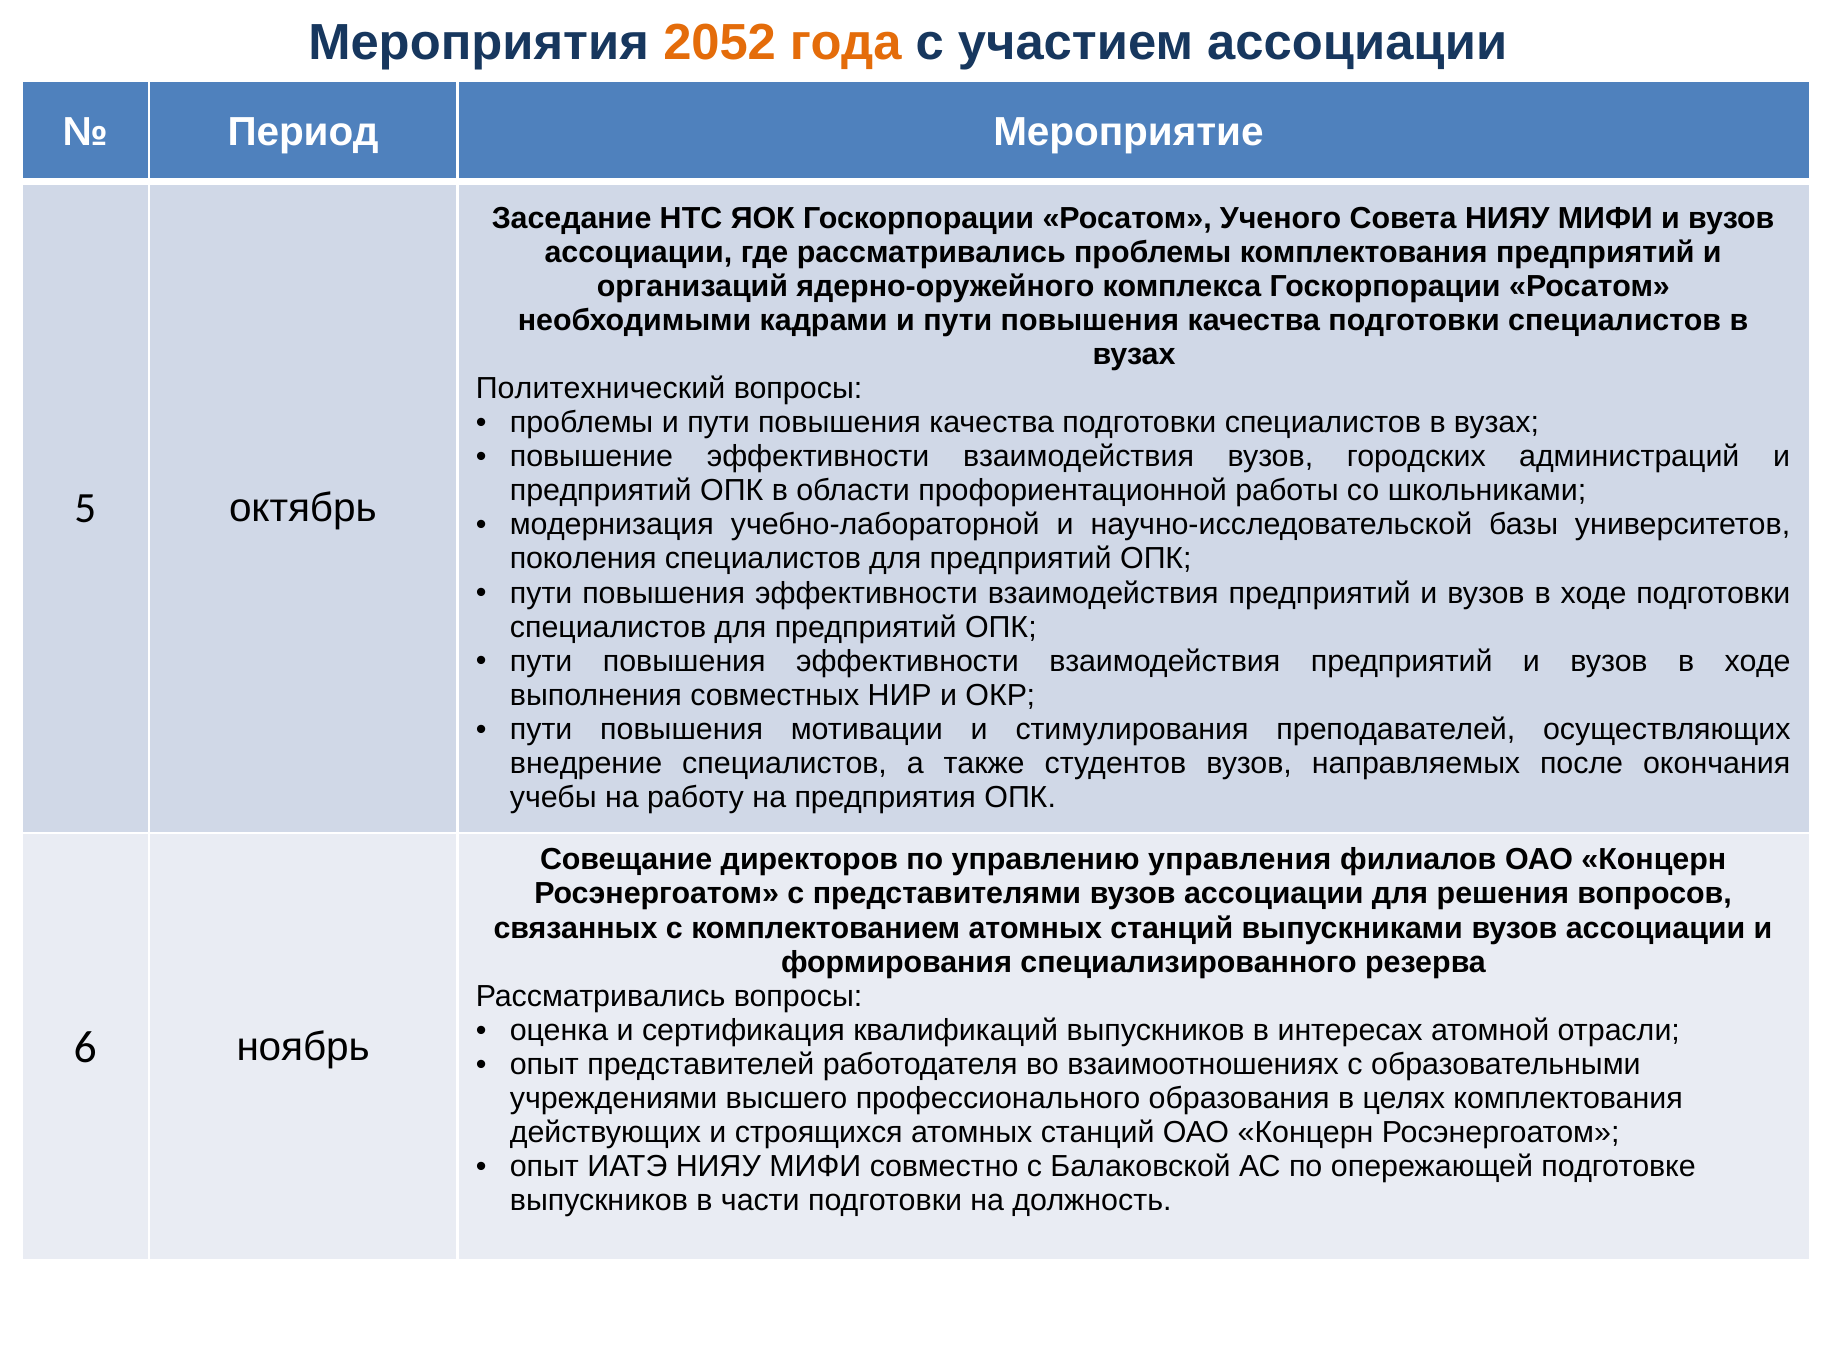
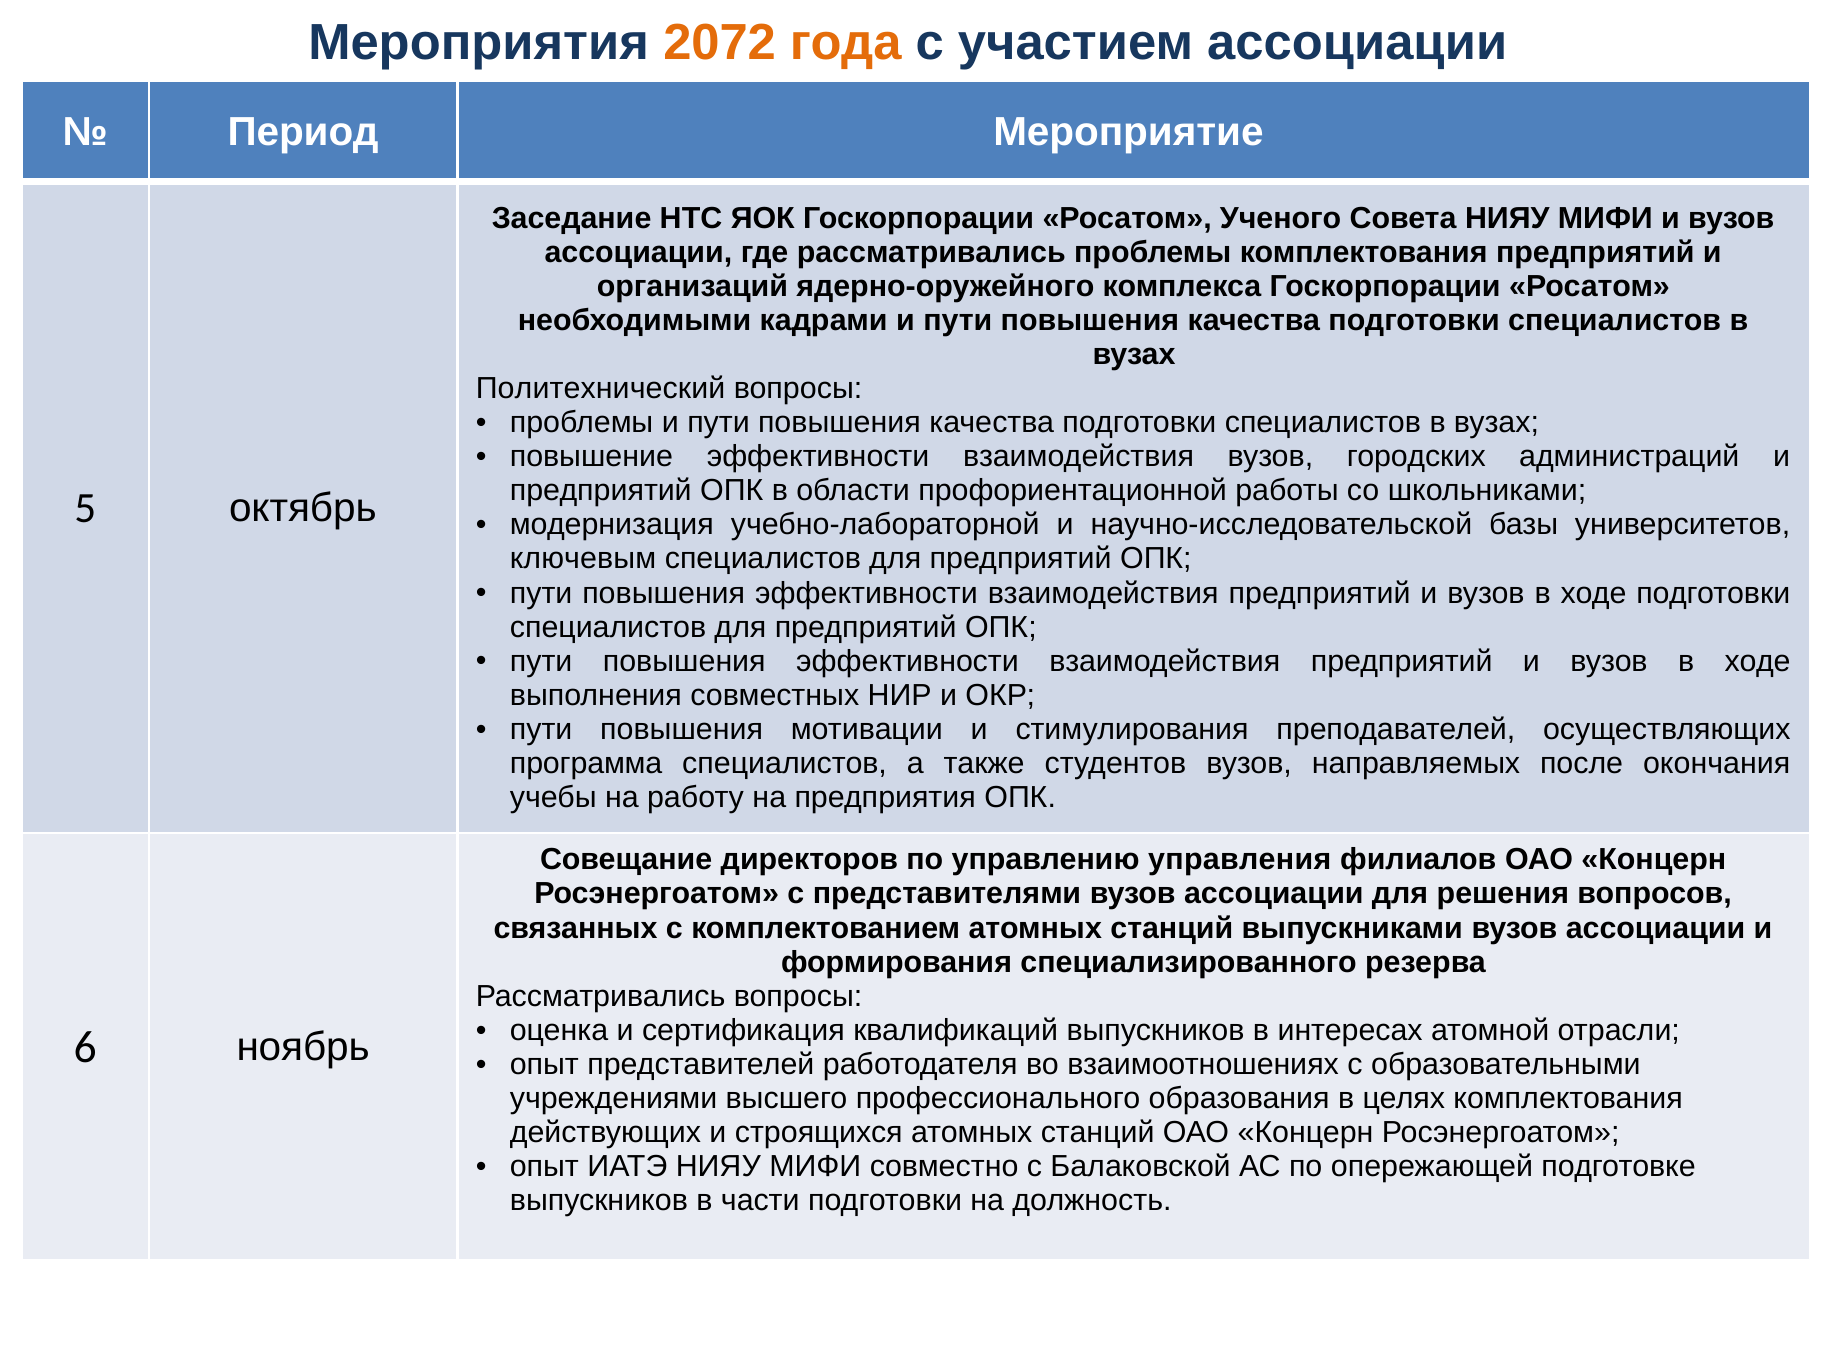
2052: 2052 -> 2072 (720, 43)
поколения: поколения -> ключевым (583, 559)
внедрение: внедрение -> программа (586, 763)
